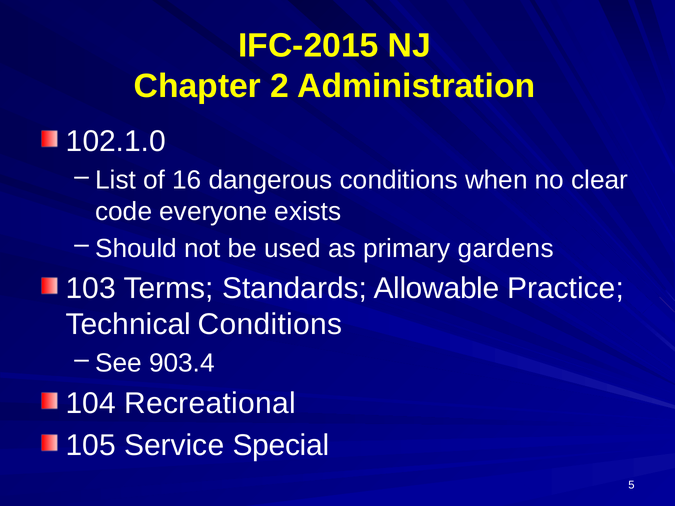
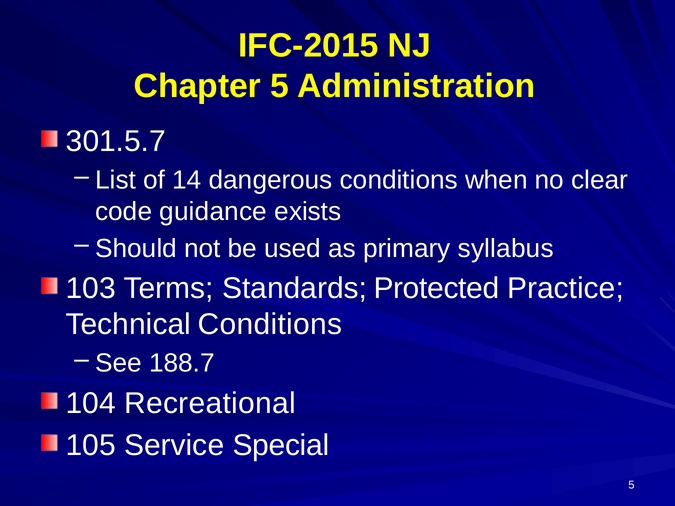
Chapter 2: 2 -> 5 (280, 86)
102.1.0: 102.1.0 -> 301.5.7 (116, 142)
16: 16 -> 14 (187, 180)
everyone: everyone -> guidance (213, 212)
gardens: gardens -> syllabus (506, 249)
Allowable: Allowable -> Protected (437, 289)
903.4: 903.4 -> 188.7 (182, 363)
